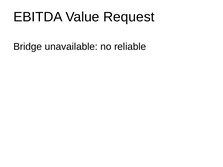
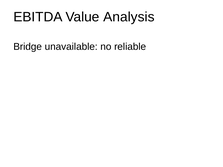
Request: Request -> Analysis (129, 17)
